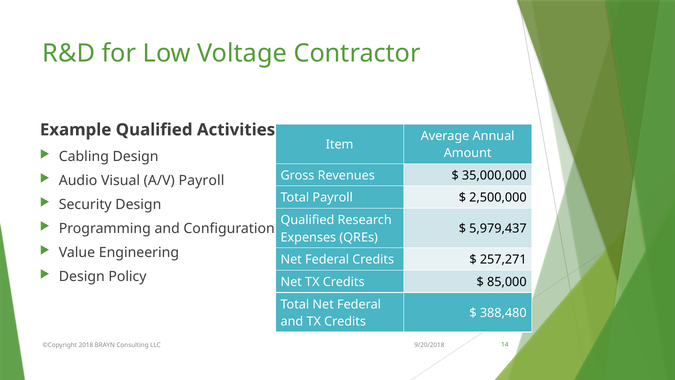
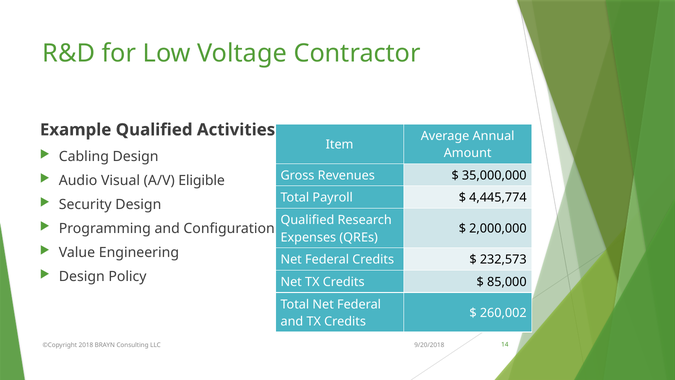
A/V Payroll: Payroll -> Eligible (202, 181)
2,500,000: 2,500,000 -> 4,445,774 (498, 198)
5,979,437: 5,979,437 -> 2,000,000 (498, 229)
257,271: 257,271 -> 232,573 (503, 259)
388,480: 388,480 -> 260,002 (503, 313)
